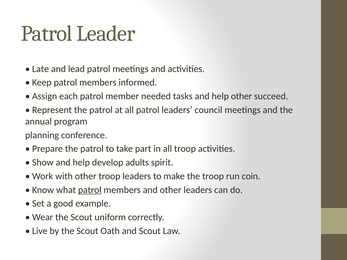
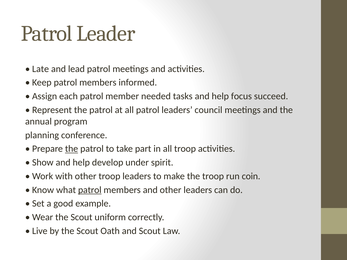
help other: other -> focus (241, 96)
the underline: none -> present (72, 149)
adults: adults -> under (137, 163)
